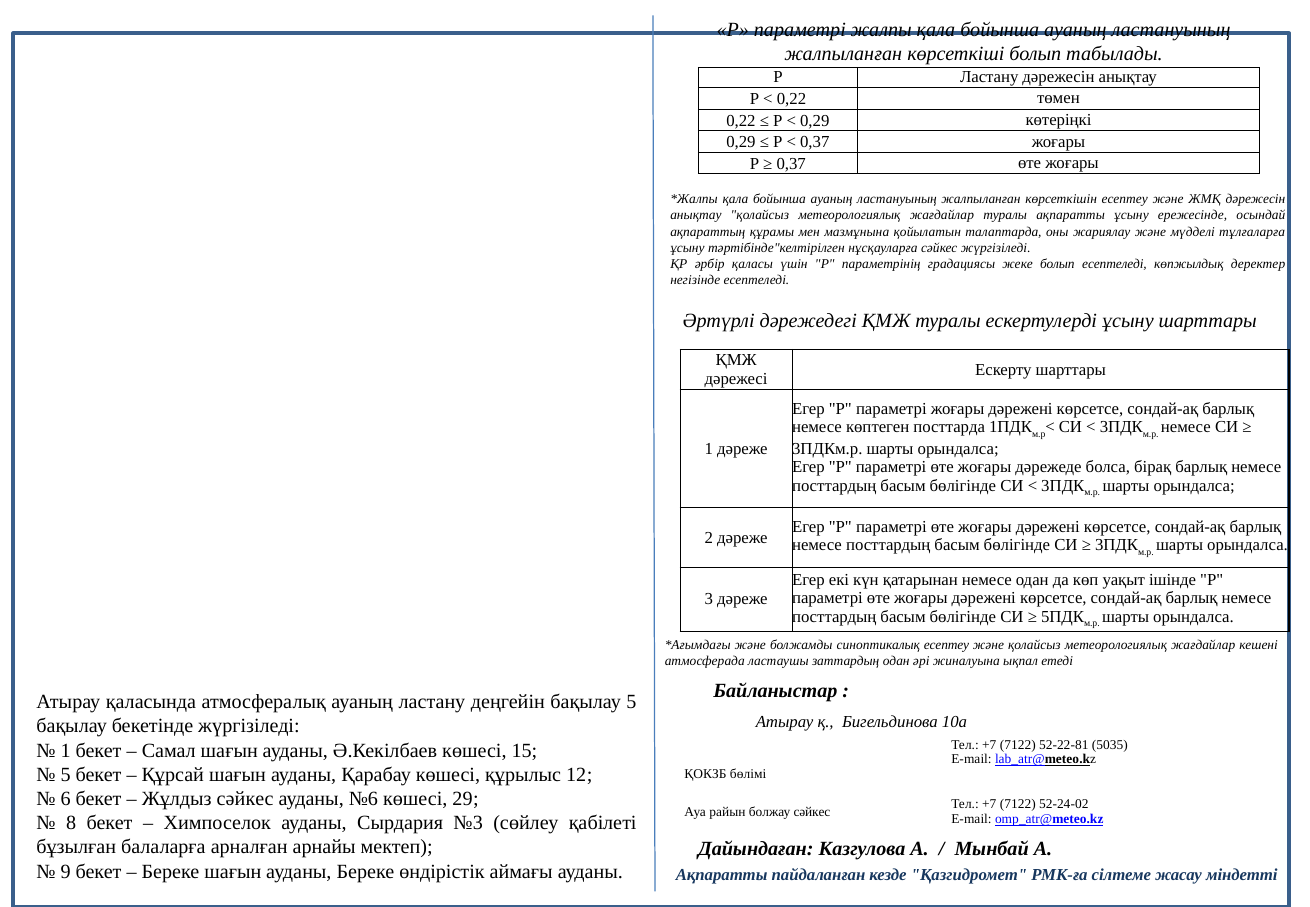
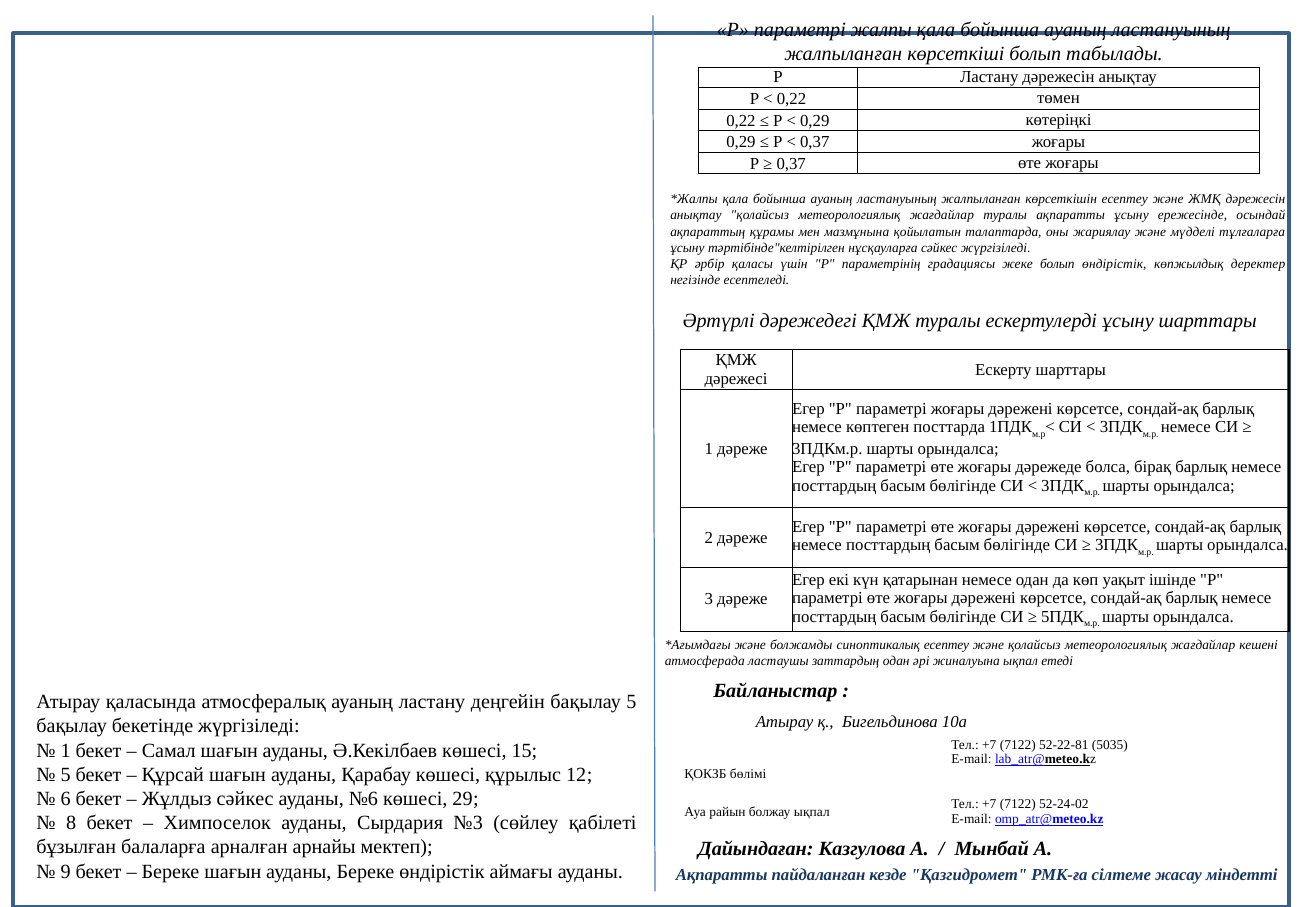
болып есептеледі: есептеледі -> өндірістік (1114, 264)
болжау сәйкес: сәйкес -> ықпал (812, 812)
